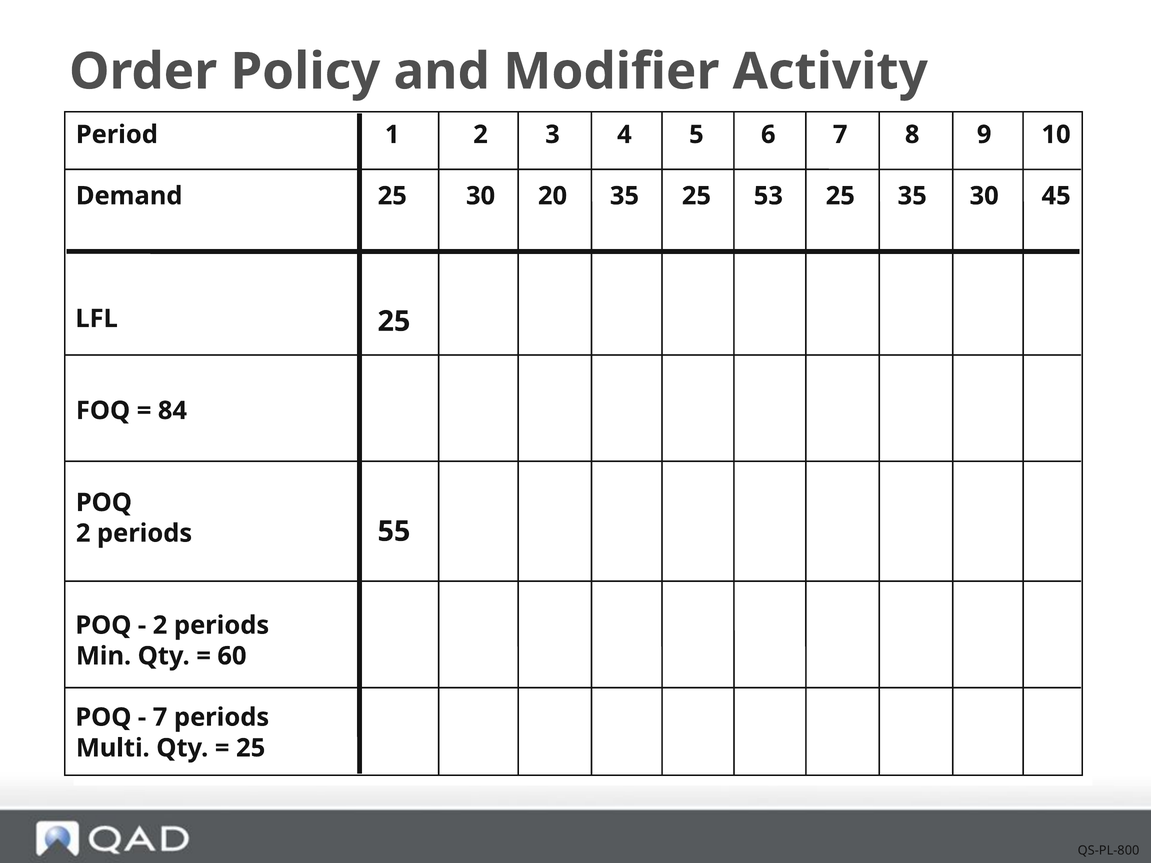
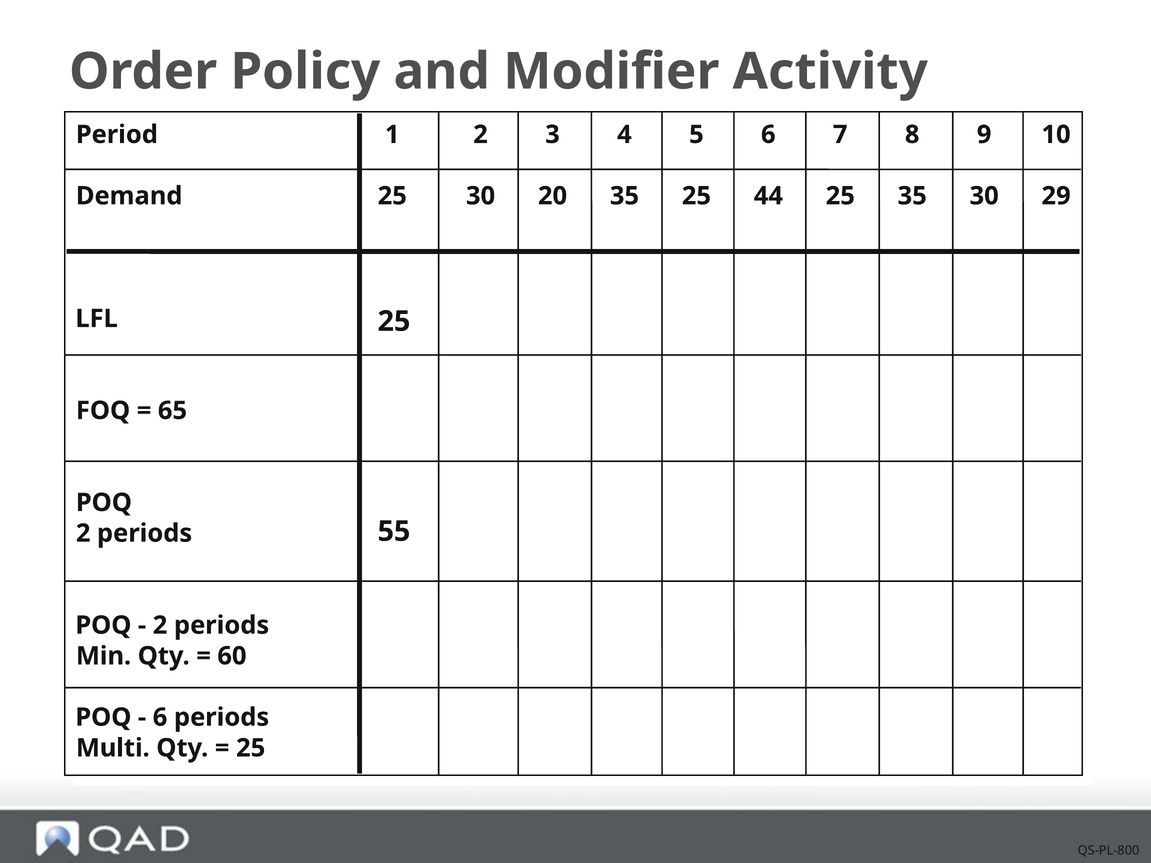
53: 53 -> 44 (768, 196)
45: 45 -> 29 (1056, 196)
84: 84 -> 65 (172, 411)
7: 7 -> 6 (160, 718)
